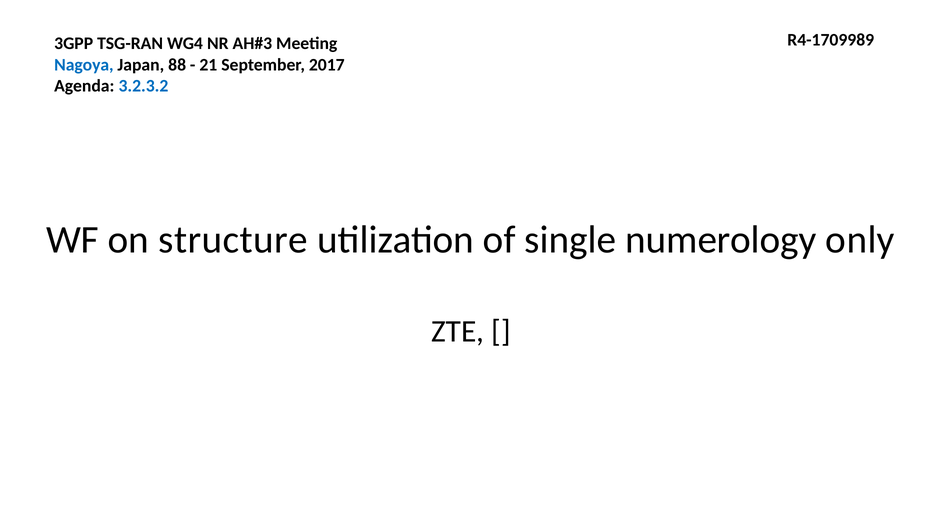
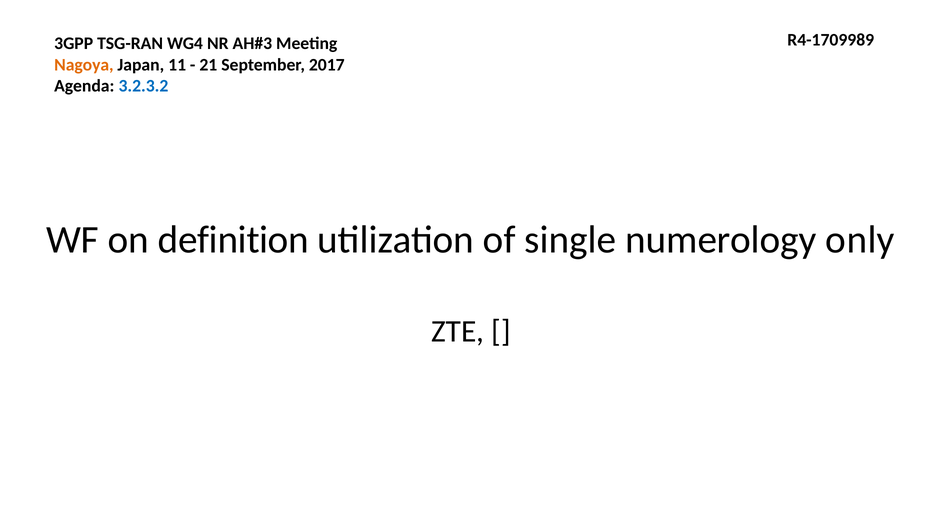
Nagoya colour: blue -> orange (84, 65)
88: 88 -> 11 (177, 65)
structure: structure -> definition (233, 239)
